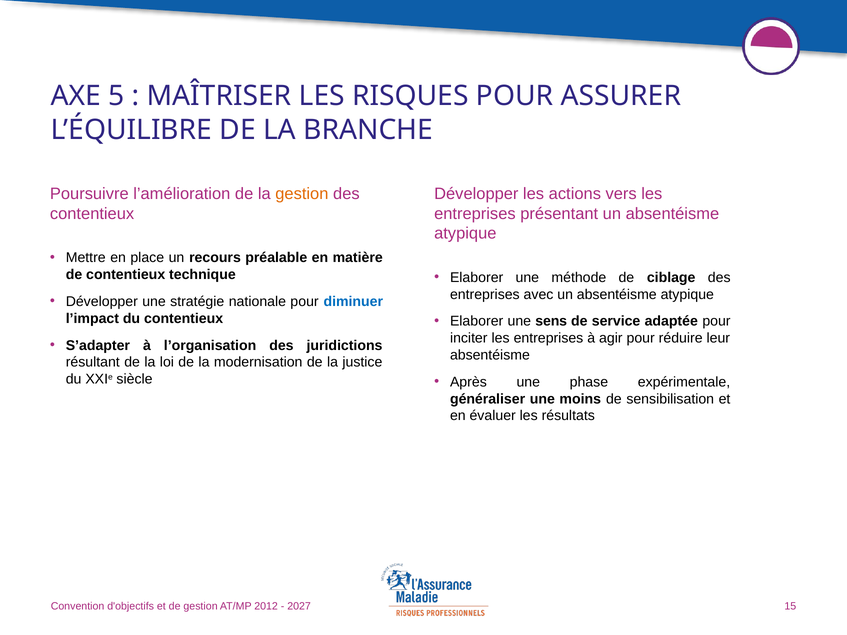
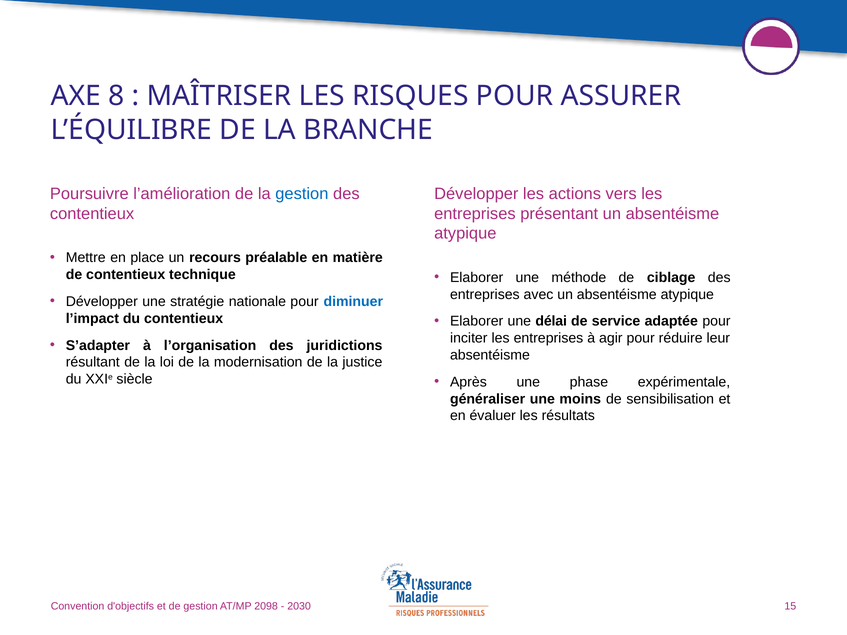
5: 5 -> 8 (116, 96)
gestion colour: orange -> blue (302, 194)
sens: sens -> délai (551, 321)
2012: 2012 -> 2098 (266, 606)
2027: 2027 -> 2030 (299, 606)
